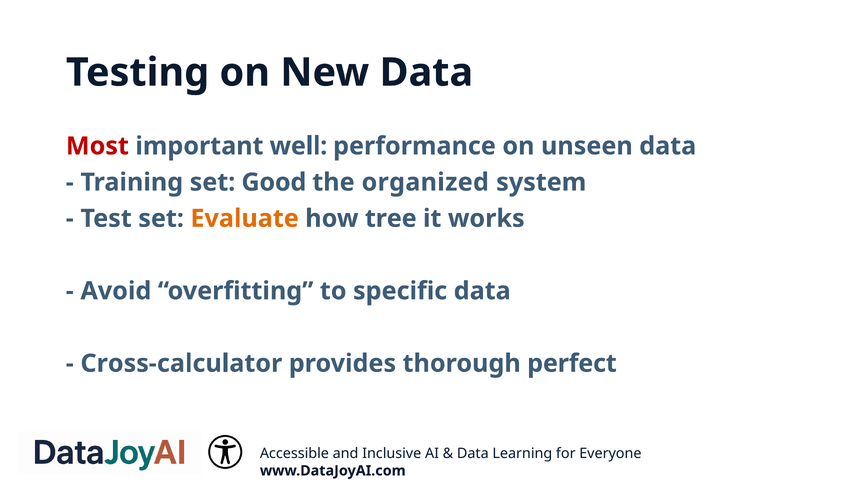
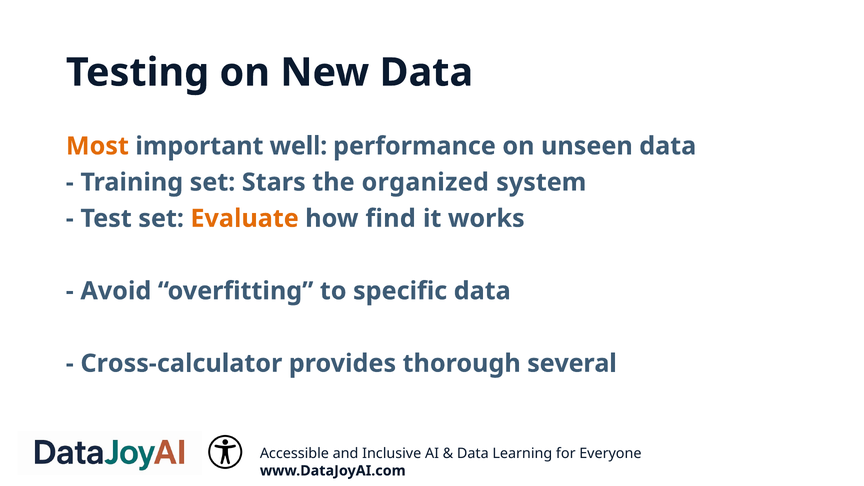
Most colour: red -> orange (97, 146)
Good: Good -> Stars (274, 182)
tree: tree -> find (391, 219)
perfect: perfect -> several (572, 363)
